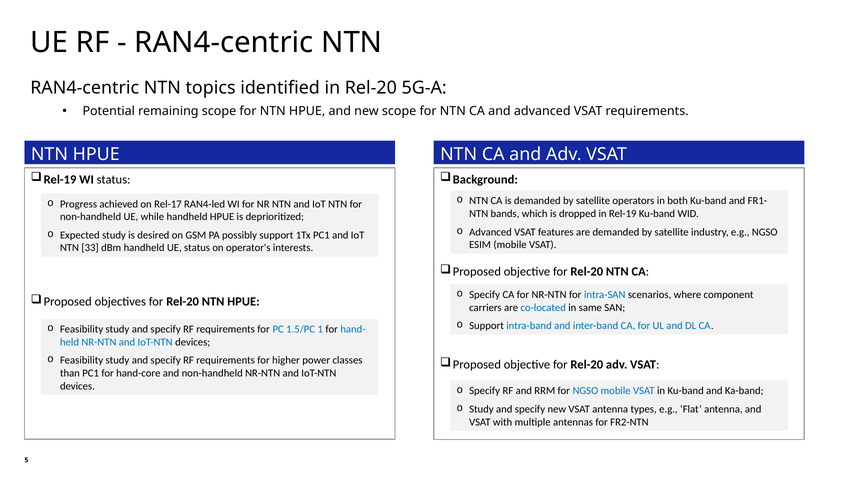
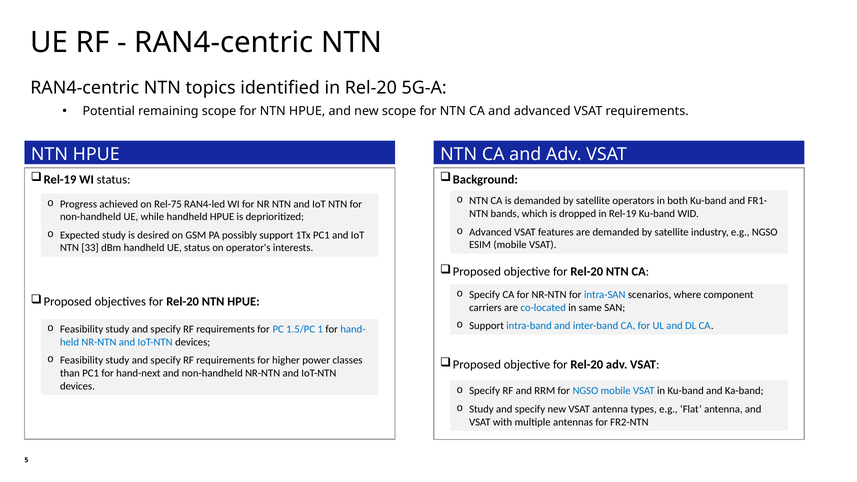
Rel-17: Rel-17 -> Rel-75 (168, 204)
hand-core: hand-core -> hand-next (138, 373)
